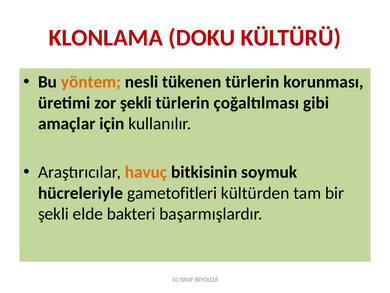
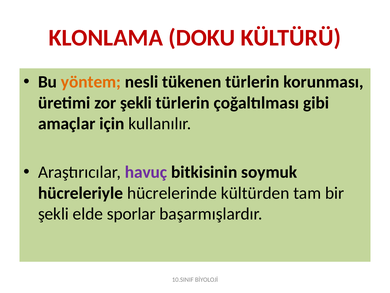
havuç colour: orange -> purple (146, 172)
gametofitleri: gametofitleri -> hücrelerinde (172, 193)
bakteri: bakteri -> sporlar (131, 214)
